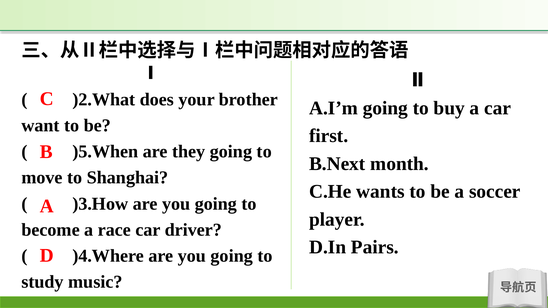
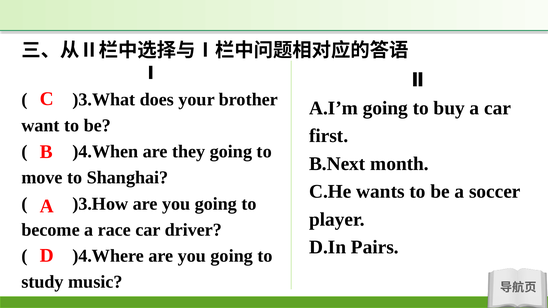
)2.What: )2.What -> )3.What (104, 99)
)5.When: )5.When -> )4.When (105, 152)
